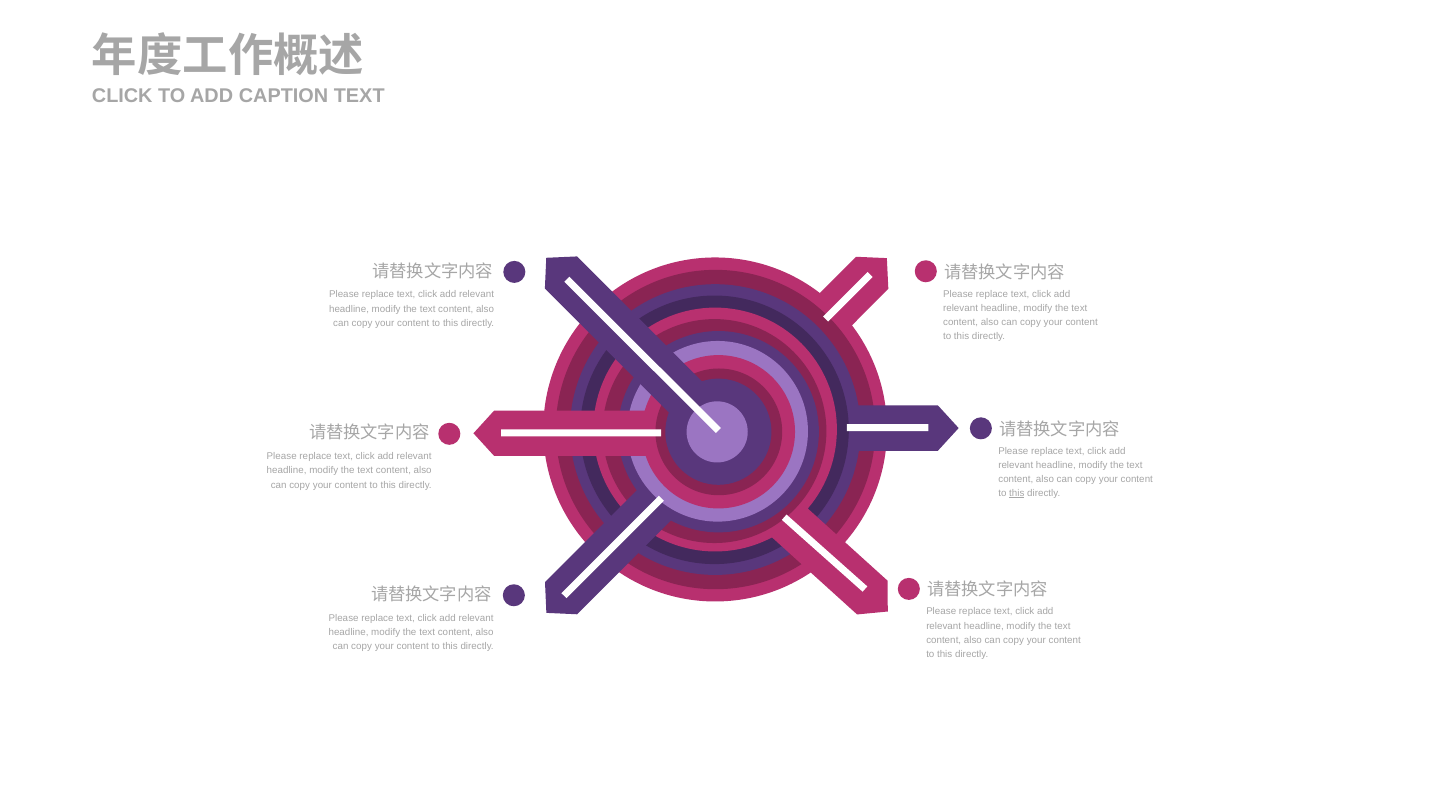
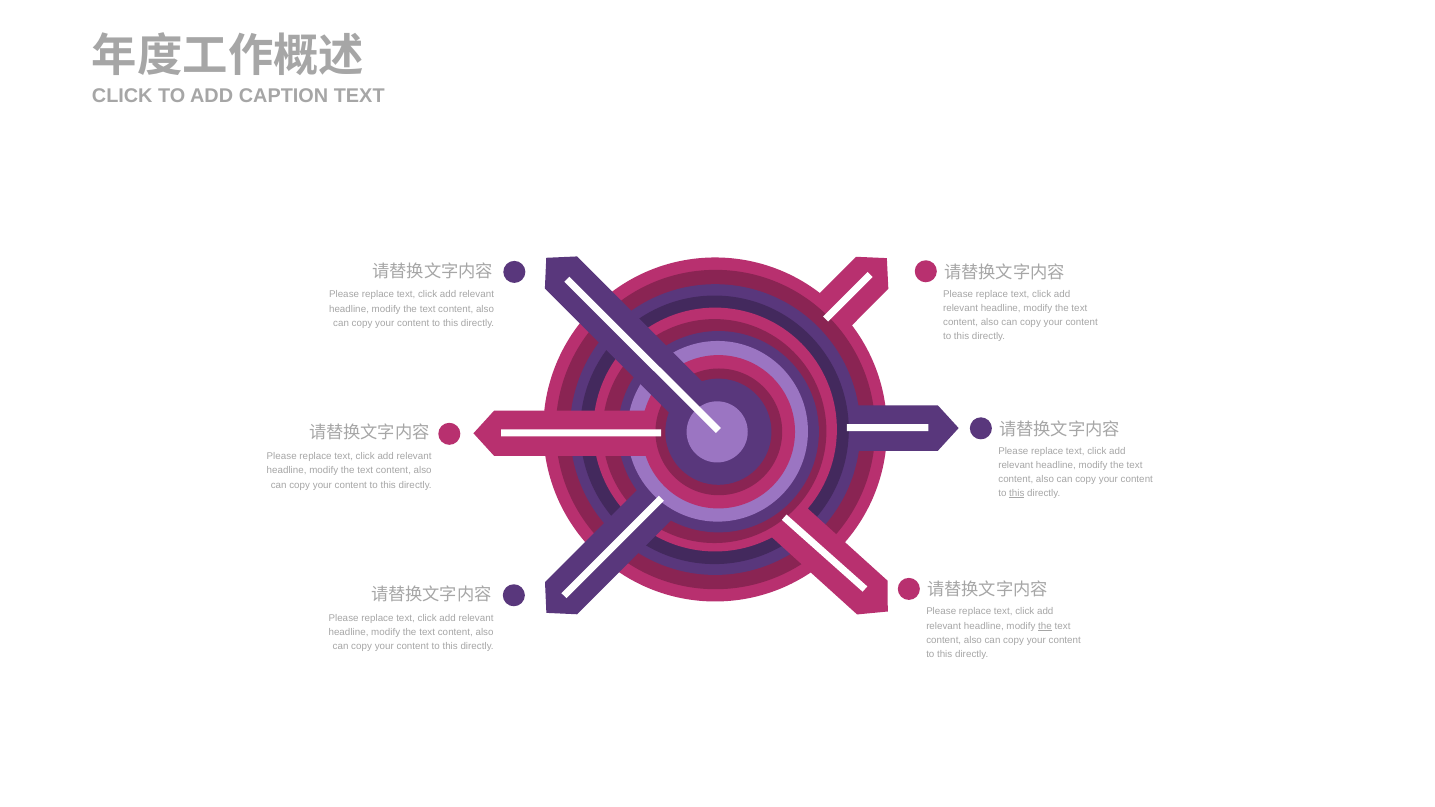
the underline: none -> present (1045, 626)
